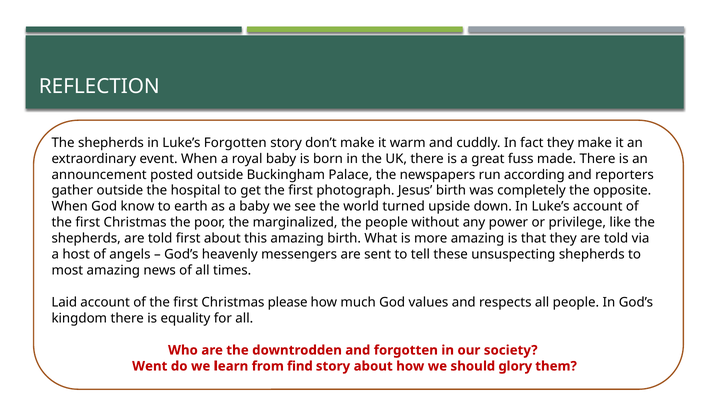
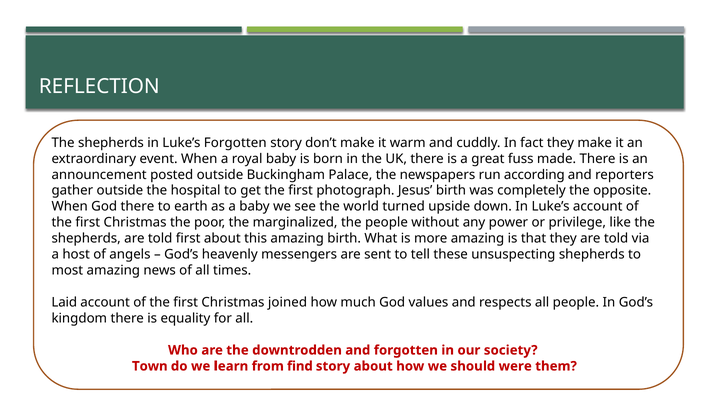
God know: know -> there (137, 207)
please: please -> joined (288, 303)
Went: Went -> Town (150, 367)
glory: glory -> were (515, 367)
